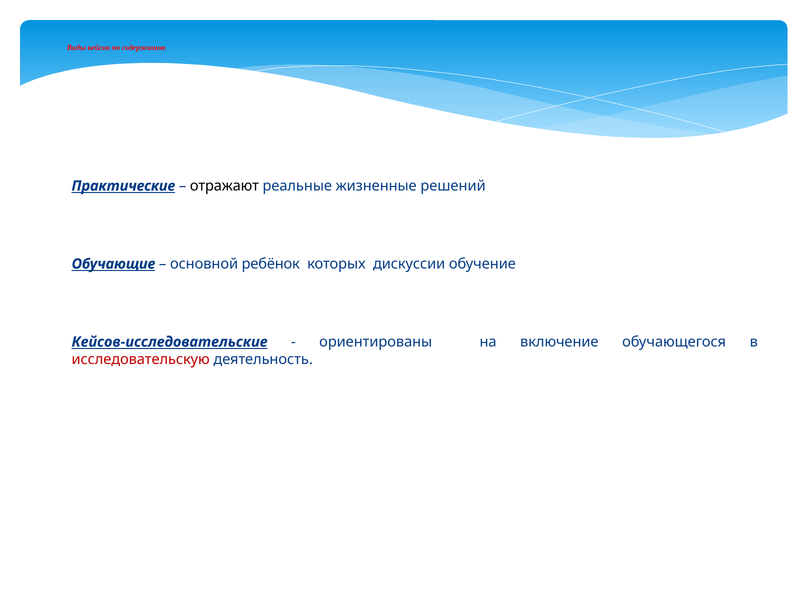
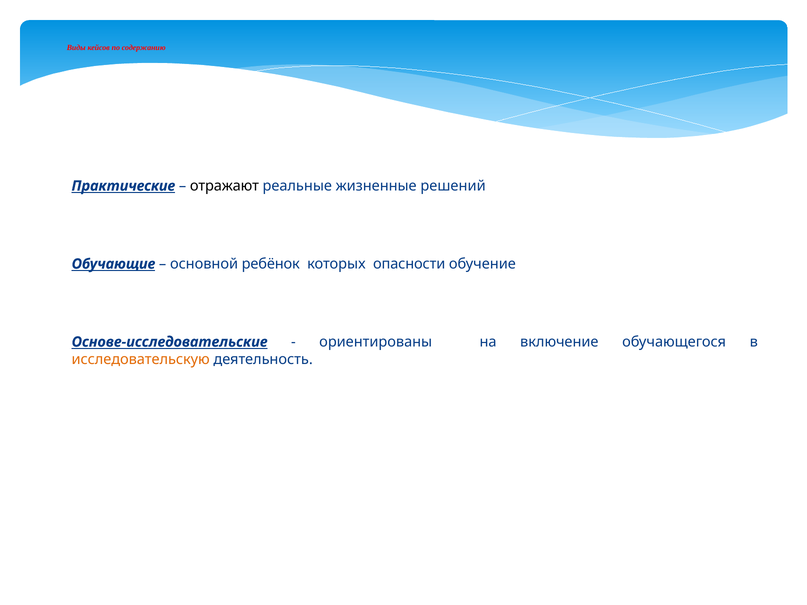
дискуссии: дискуссии -> опасности (409, 264)
Кейсов-исследовательские: Кейсов-исследовательские -> Основе-исследовательские (170, 342)
исследовательскую colour: red -> orange (141, 360)
